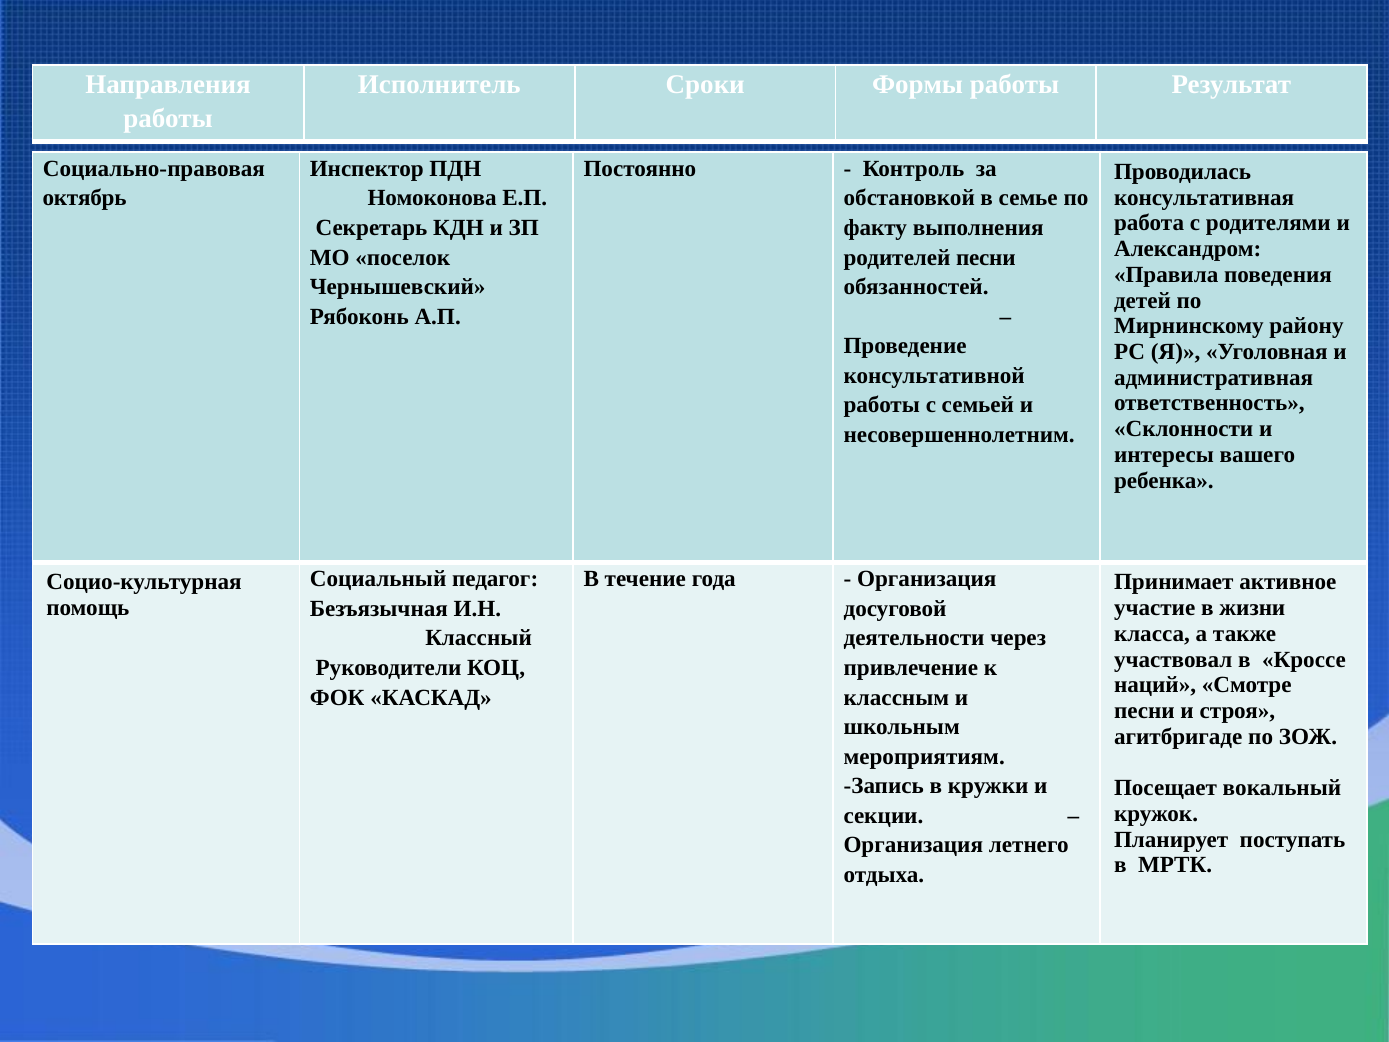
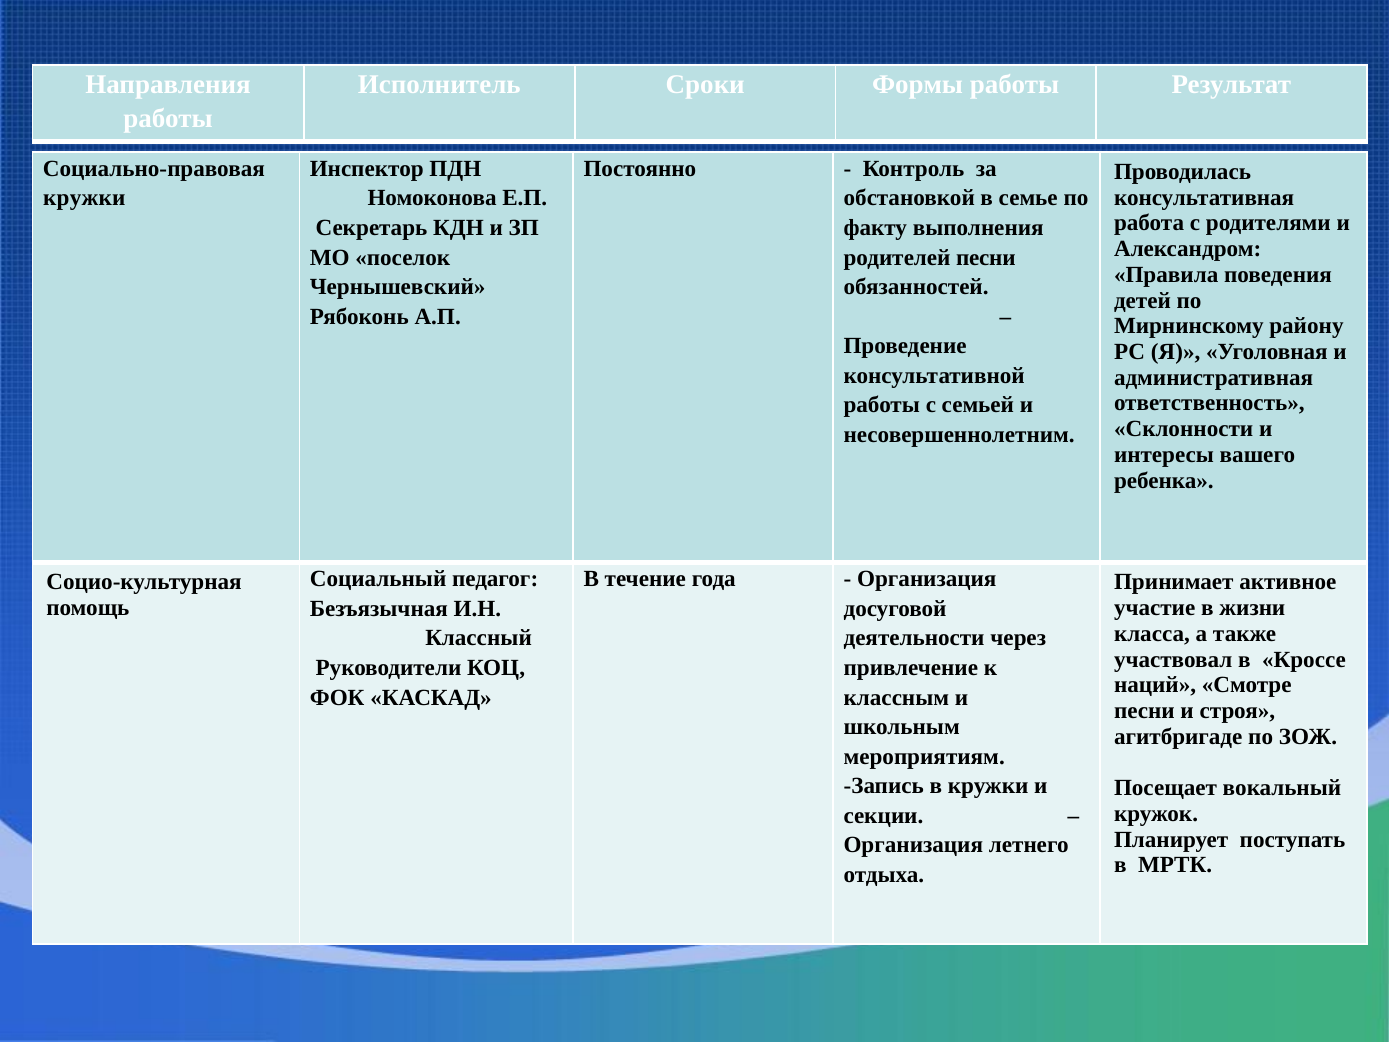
октябрь: октябрь -> кружки (84, 198)
